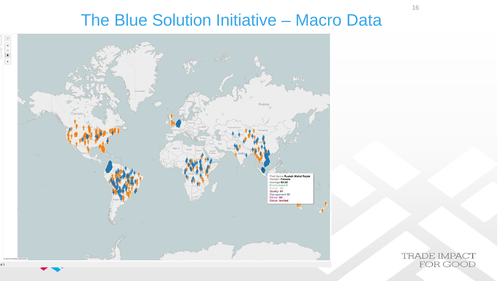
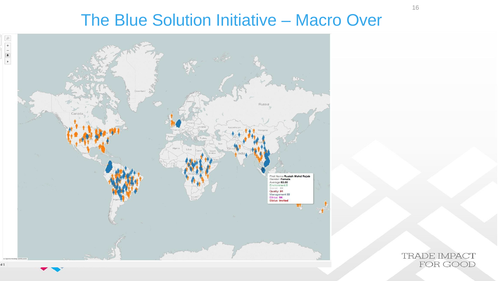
Data: Data -> Over (364, 20)
